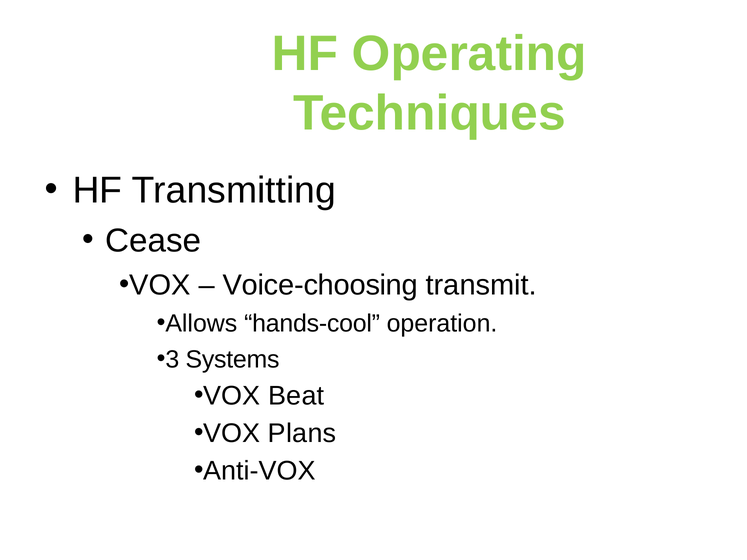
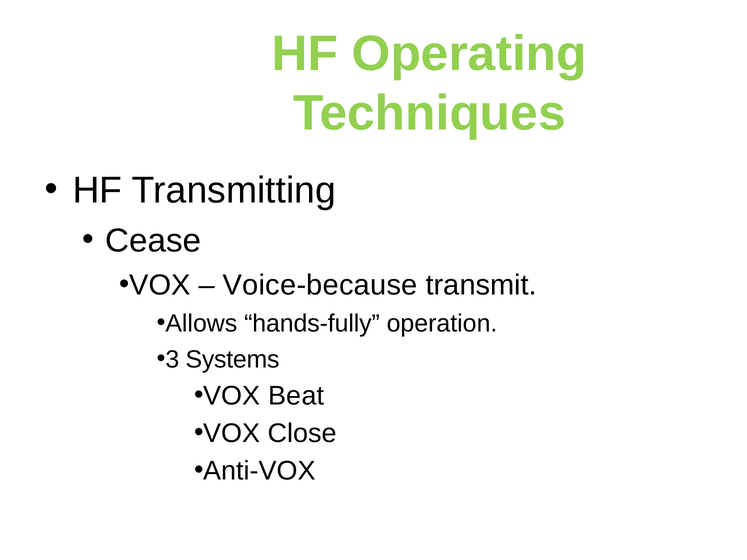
Voice-choosing: Voice-choosing -> Voice-because (320, 285)
hands-cool: hands-cool -> hands-fully (312, 324)
Plans: Plans -> Close (302, 434)
